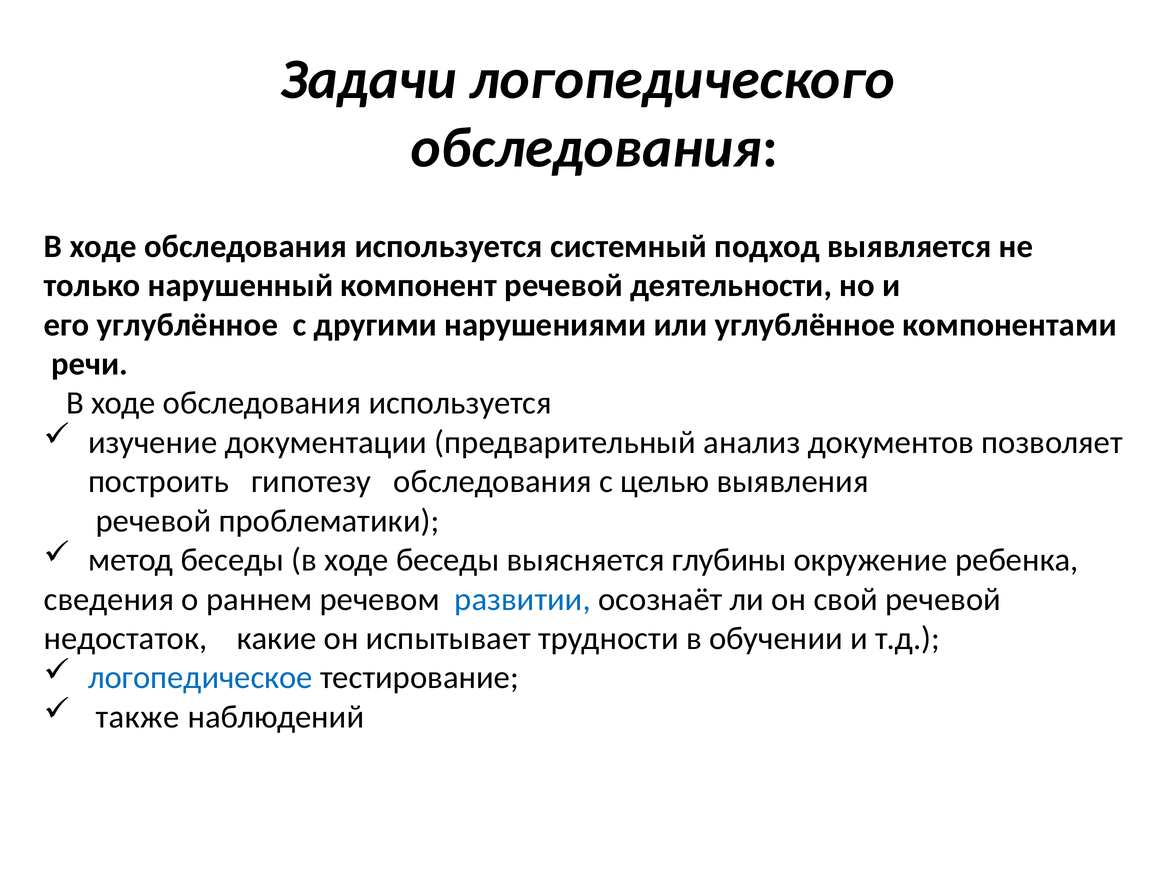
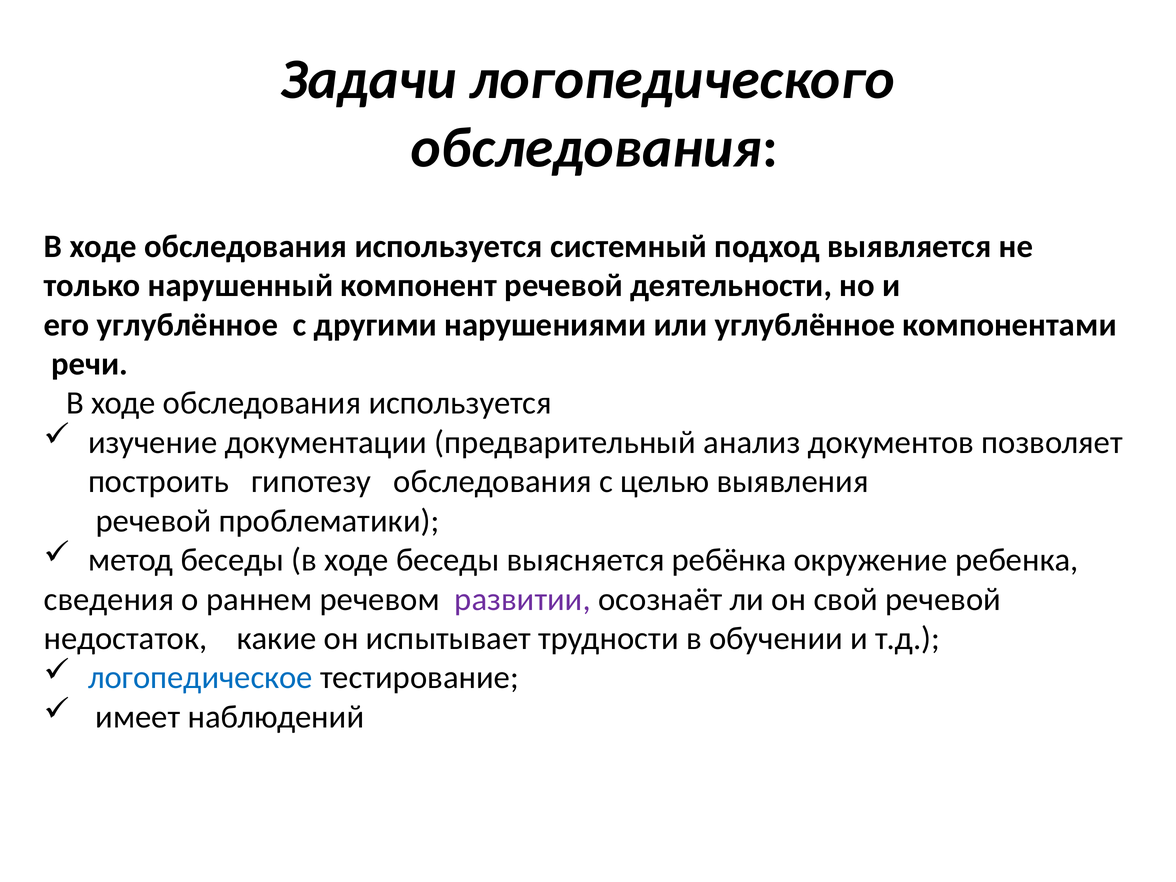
глубины: глубины -> ребёнка (729, 560)
развитии colour: blue -> purple (523, 599)
также: также -> имеет (138, 717)
